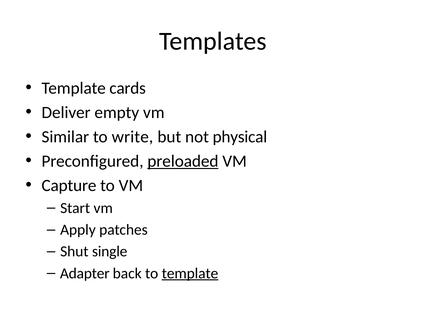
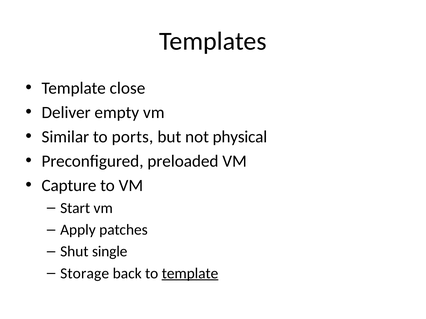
cards: cards -> close (127, 88)
write: write -> ports (132, 137)
preloaded underline: present -> none (183, 161)
Adapter: Adapter -> Storage (85, 274)
